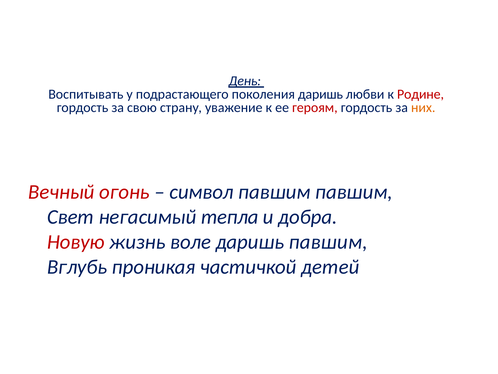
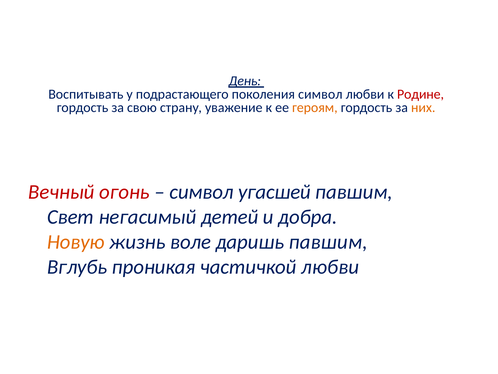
поколения даришь: даришь -> символ (320, 94)
героям colour: red -> orange (315, 107)
символ павшим: павшим -> угасшей (274, 192)
тепла: тепла -> детей (230, 217)
Новую colour: red -> orange (76, 242)
частичкой детей: детей -> любви (330, 266)
